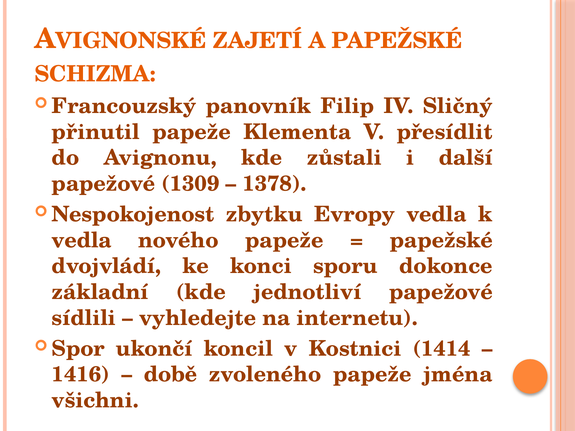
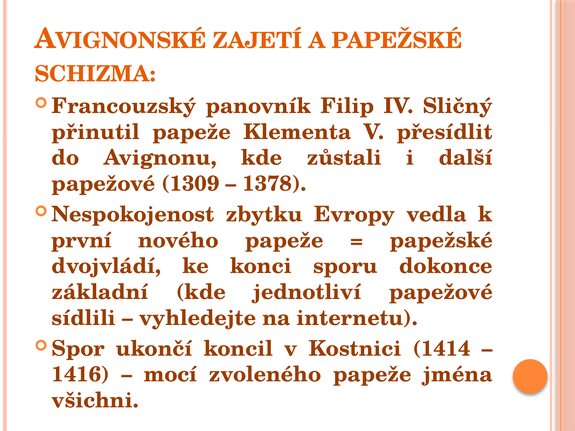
vedla: vedla -> první (82, 240)
době: době -> mocí (171, 375)
